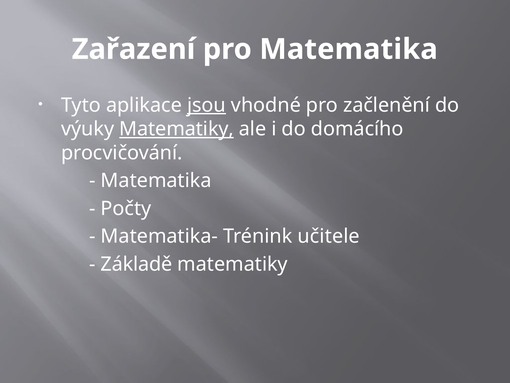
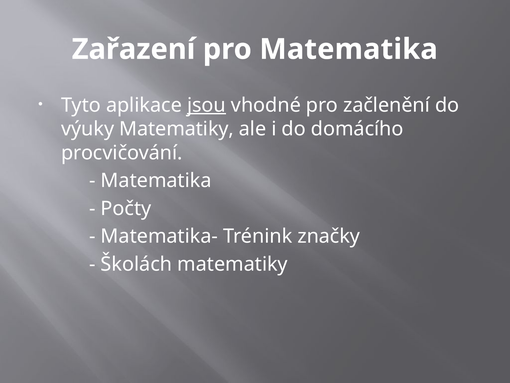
Matematiky underline: present -> none (177, 129)
učitele: učitele -> značky (329, 236)
Základě: Základě -> Školách (136, 264)
